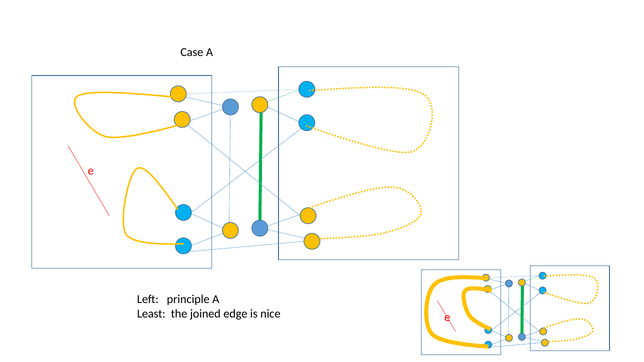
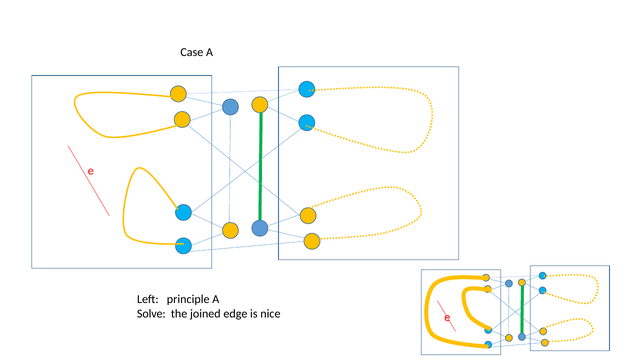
Least: Least -> Solve (151, 314)
